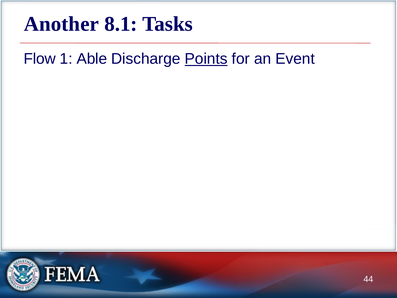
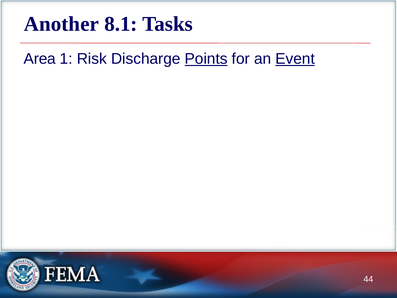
Flow: Flow -> Area (40, 59)
Able: Able -> Risk (92, 59)
Event underline: none -> present (295, 59)
